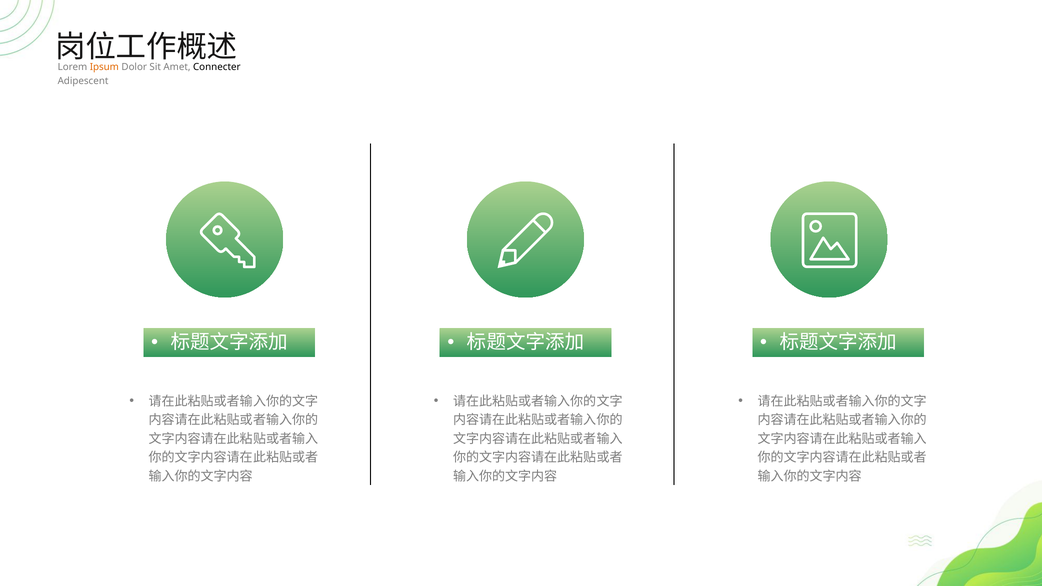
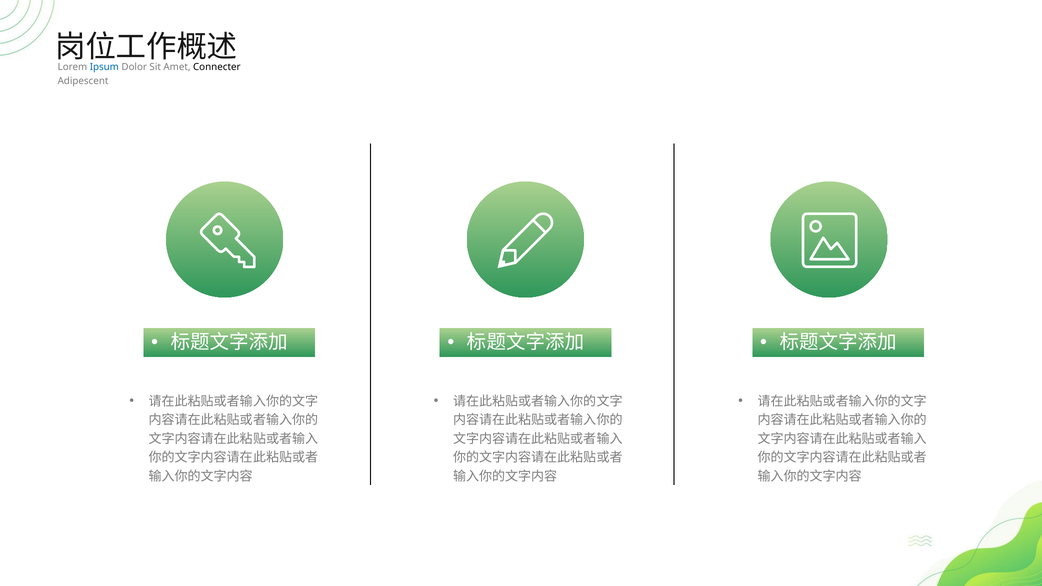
Ipsum colour: orange -> blue (104, 67)
